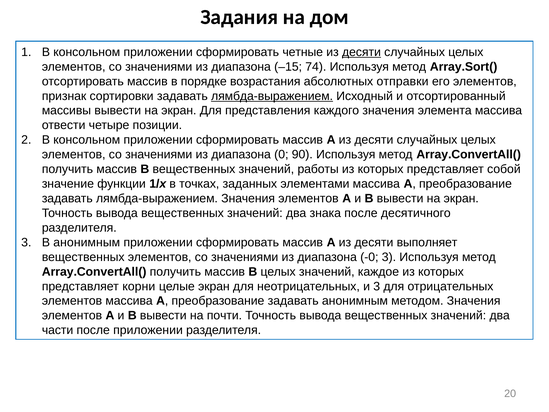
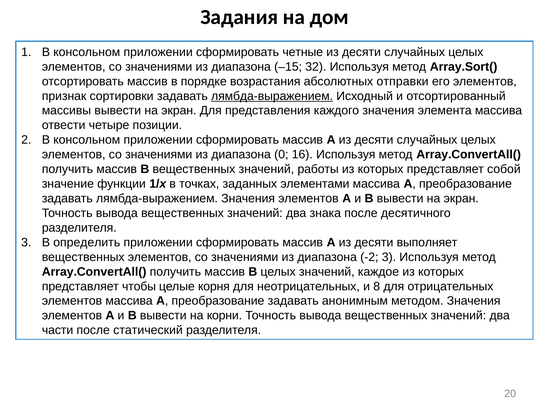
десяти underline: present -> none (361, 52)
74: 74 -> 32 (316, 67)
90: 90 -> 16 (302, 154)
В анонимным: анонимным -> определить (87, 242)
-0: -0 -> -2 (369, 257)
корни: корни -> чтобы (139, 286)
целые экран: экран -> корня (214, 286)
и 3: 3 -> 8 (377, 286)
почти: почти -> корни (224, 315)
после приложении: приложении -> статический (148, 330)
